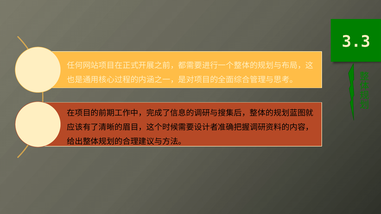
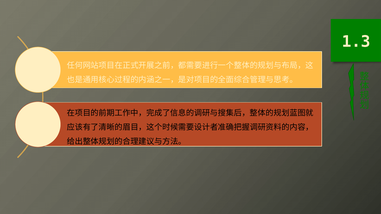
3.3: 3.3 -> 1.3 (356, 42)
